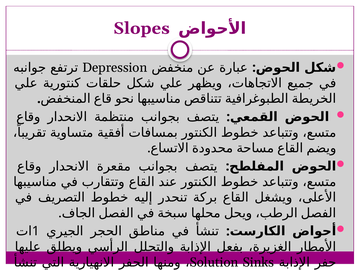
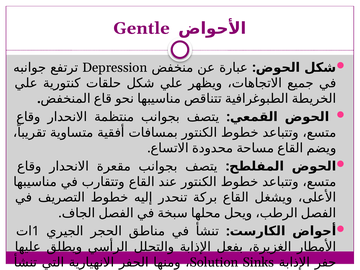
Slopes: Slopes -> Gentle (142, 28)
